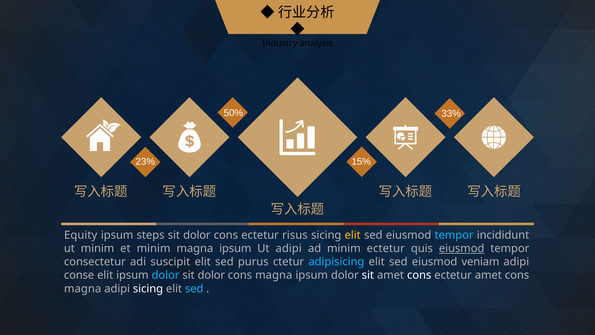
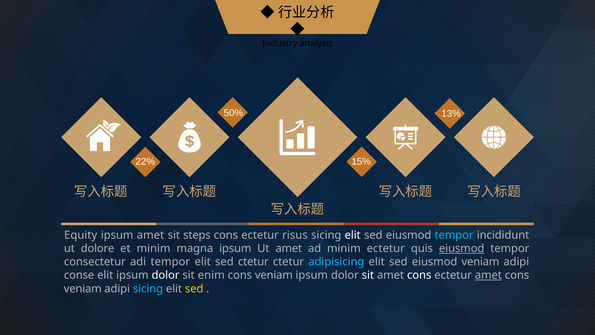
33%: 33% -> 13% (451, 114)
23%: 23% -> 22% (145, 162)
ipsum steps: steps -> amet (150, 235)
dolor: dolor -> steps (197, 235)
elit colour: yellow -> white (353, 235)
ut minim: minim -> dolore (98, 248)
Ut adipi: adipi -> amet (289, 248)
adi suscipit: suscipit -> tempor (170, 262)
sed purus: purus -> ctetur (253, 262)
dolor colour: light blue -> white (166, 275)
dolor: dolor -> enim (211, 275)
magna: magna -> veniam (274, 275)
amet underline: none -> present (488, 275)
magna: magna -> veniam (83, 288)
sicing colour: white -> light blue (148, 288)
sed colour: light blue -> yellow (194, 288)
